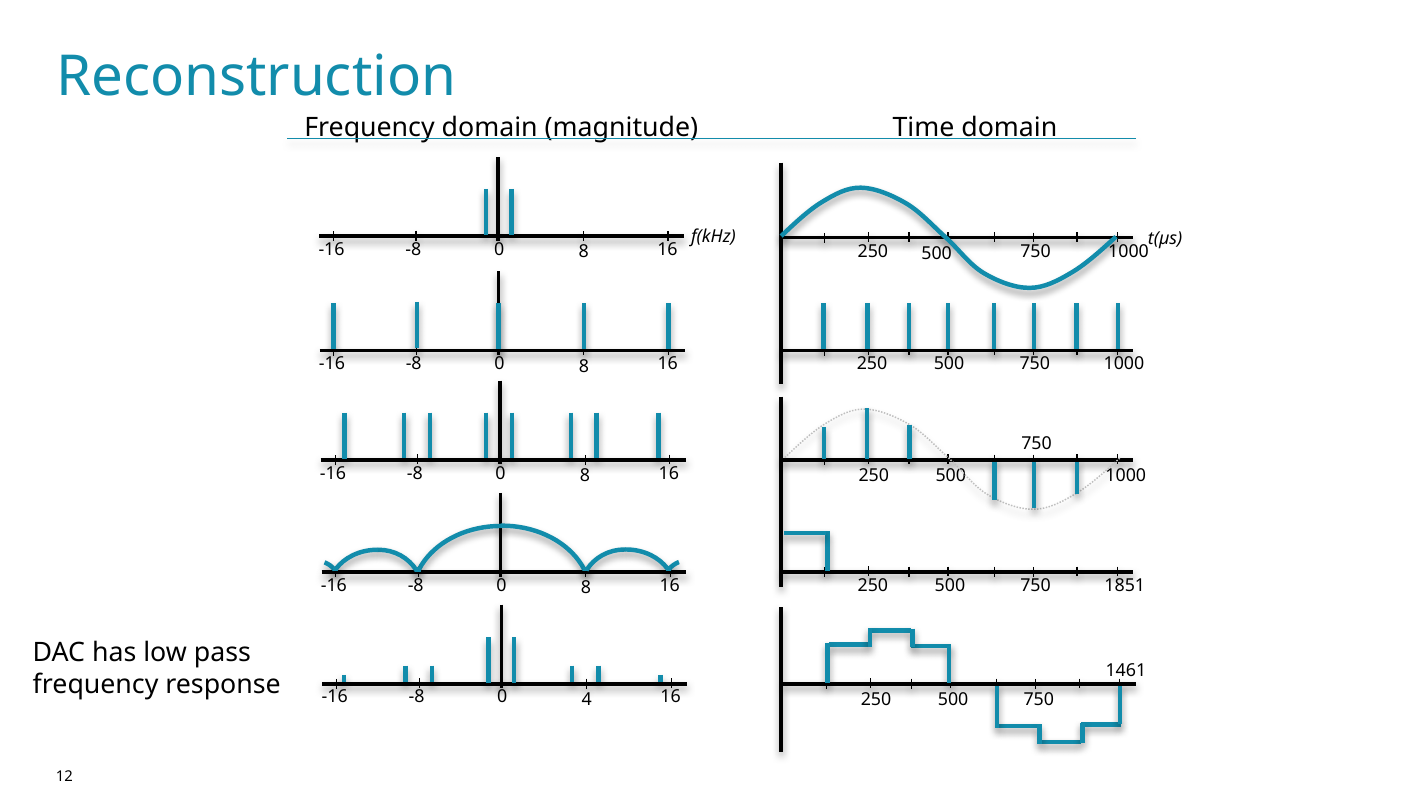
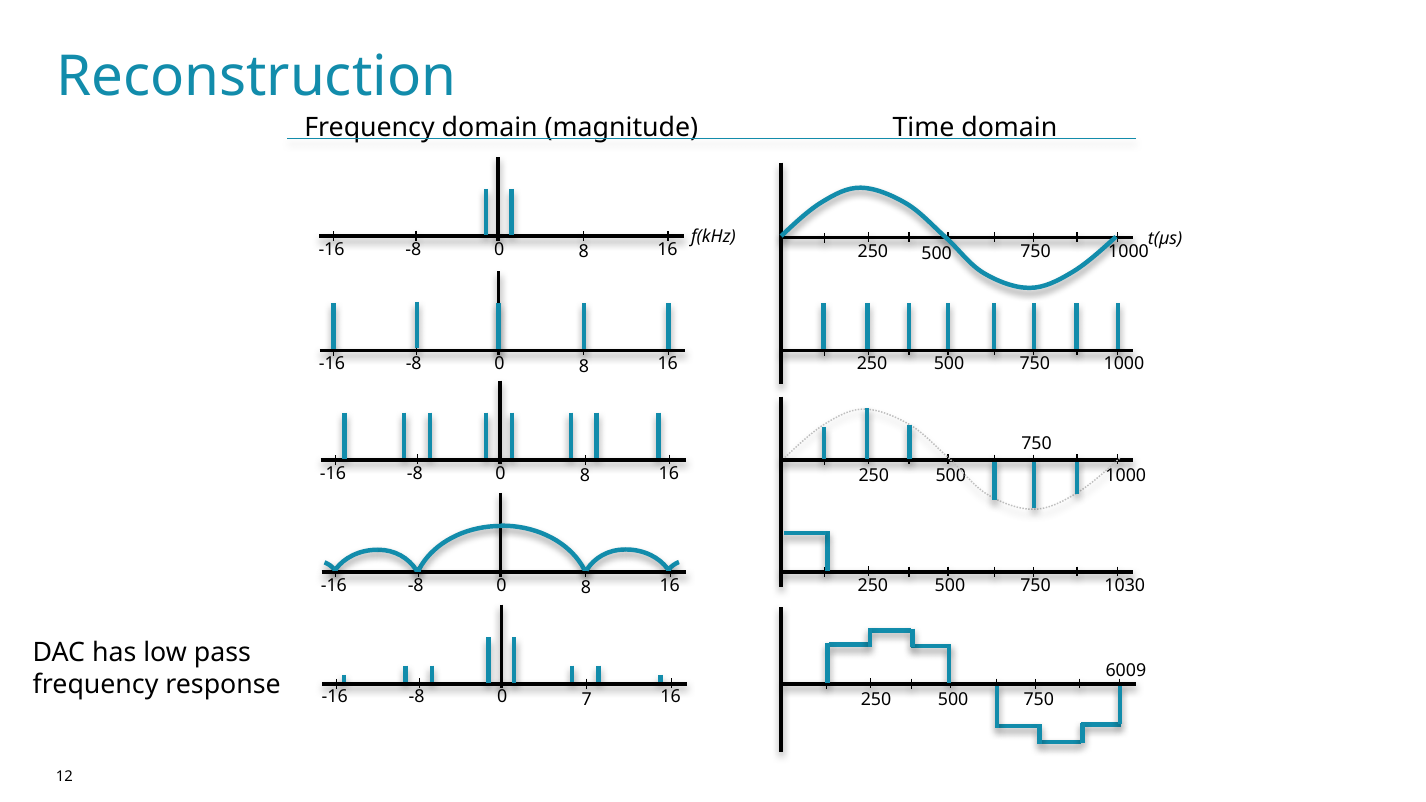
1851: 1851 -> 1030 (1125, 586)
1461: 1461 -> 6009 (1126, 671)
4: 4 -> 7 (587, 700)
